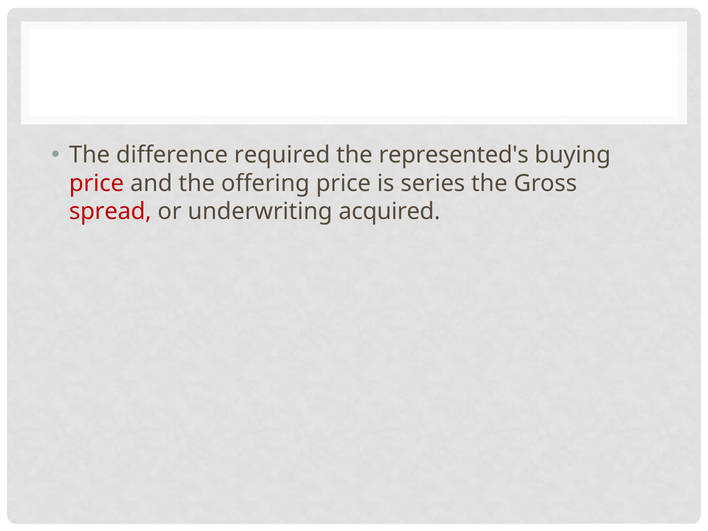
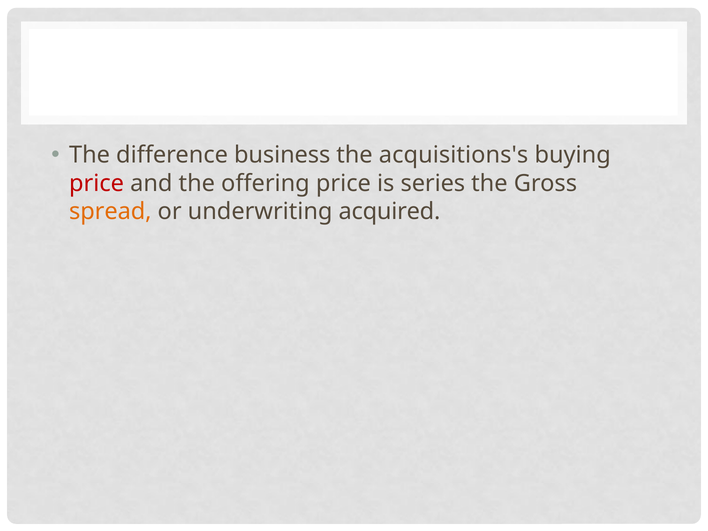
required: required -> business (282, 155)
represented's: represented's -> acquisitions's (454, 155)
spread colour: red -> orange (110, 212)
